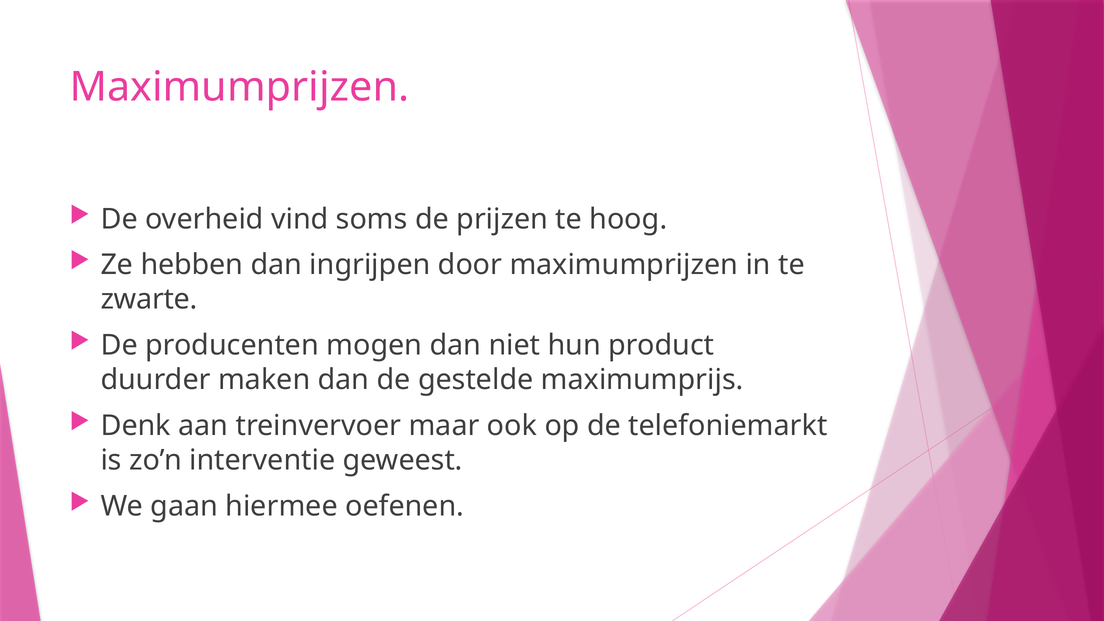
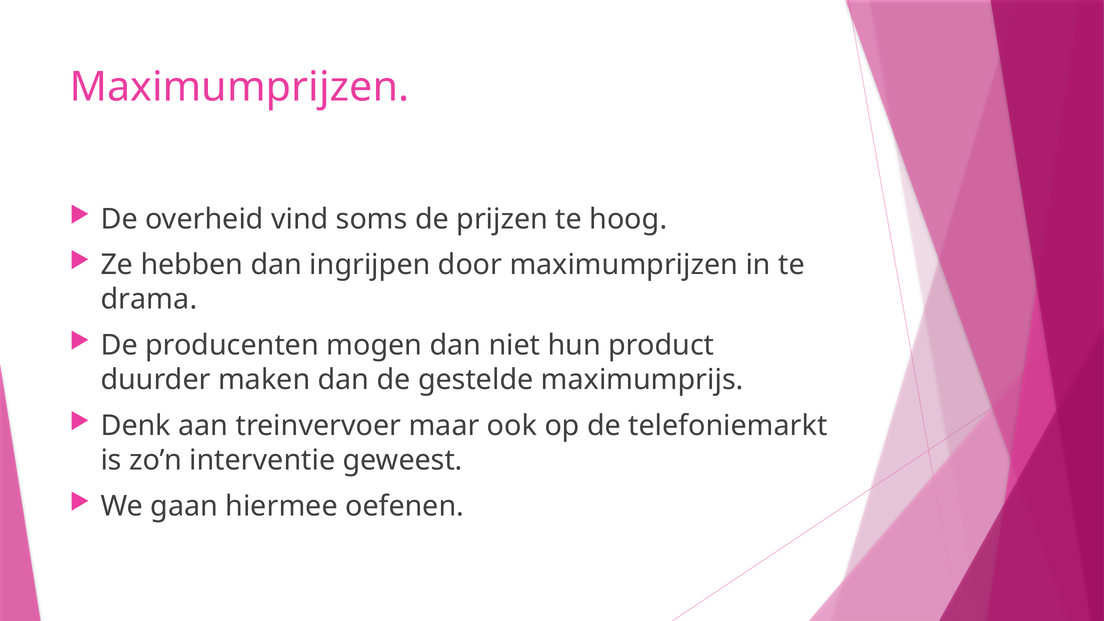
zwarte: zwarte -> drama (149, 299)
